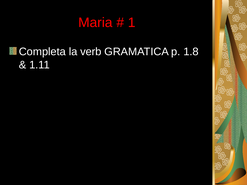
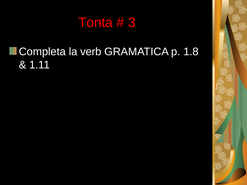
Maria: Maria -> Tonta (96, 23)
1: 1 -> 3 (132, 23)
